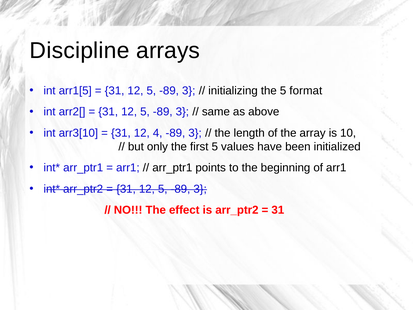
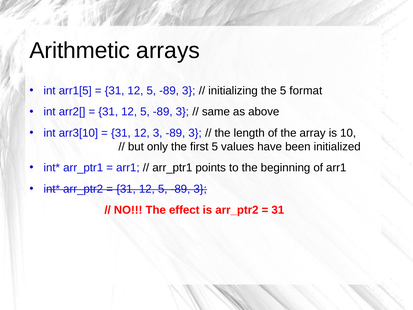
Discipline: Discipline -> Arithmetic (80, 51)
12 4: 4 -> 3 (158, 133)
